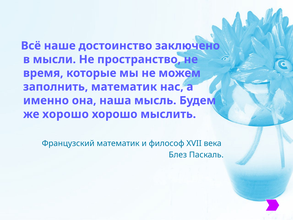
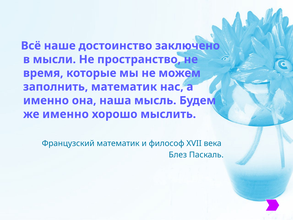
же хорошо: хорошо -> именно (66, 114)
